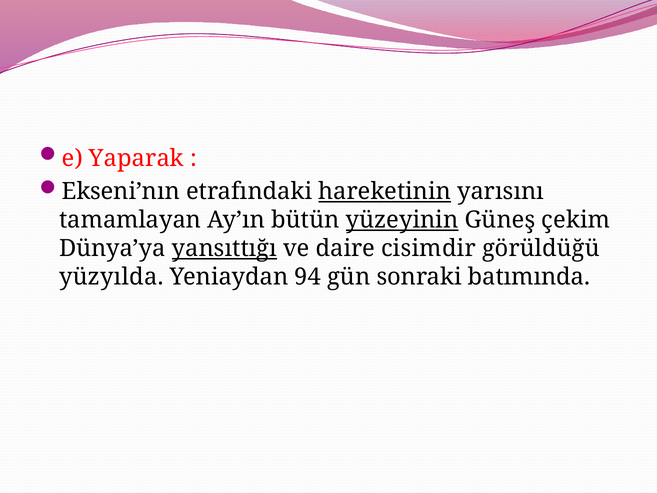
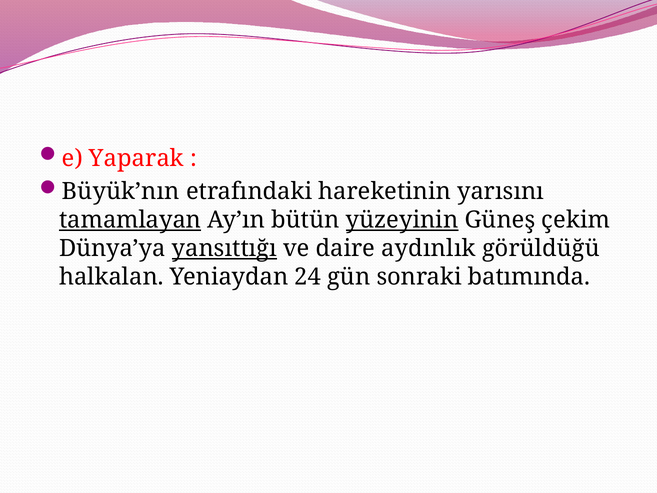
Ekseni’nın: Ekseni’nın -> Büyük’nın (121, 191)
hareketinin underline: present -> none (385, 191)
tamamlayan underline: none -> present (130, 220)
cisimdir: cisimdir -> aydınlık (428, 248)
yüzyılda: yüzyılda -> halkalan (111, 277)
94: 94 -> 24 (308, 277)
